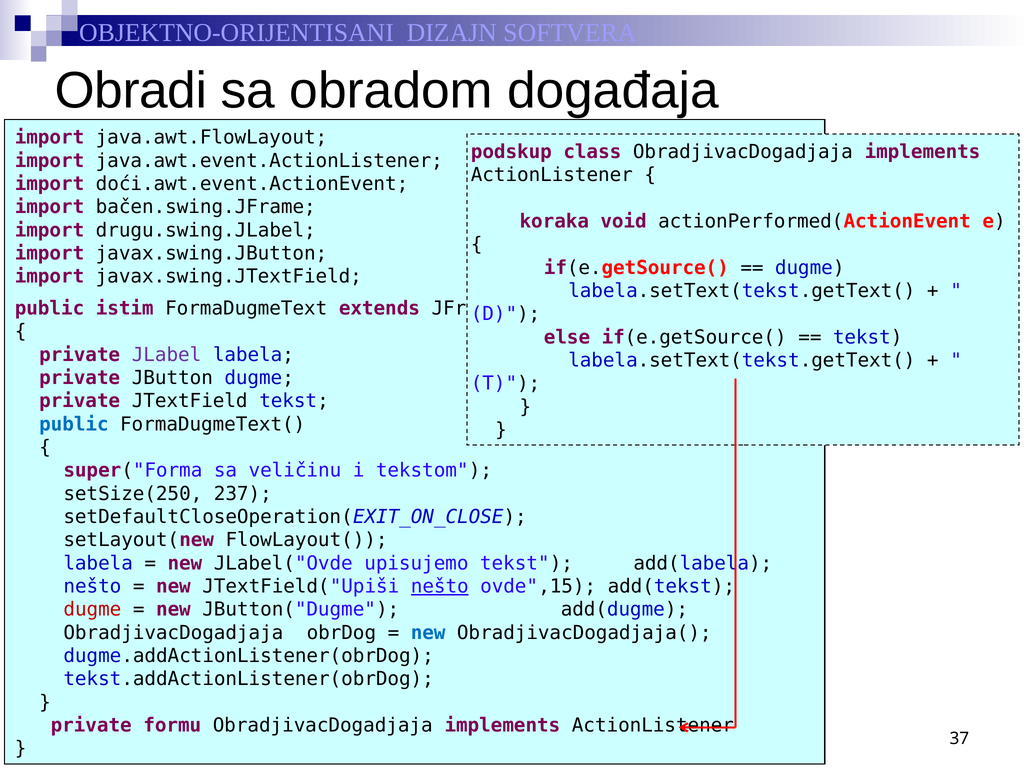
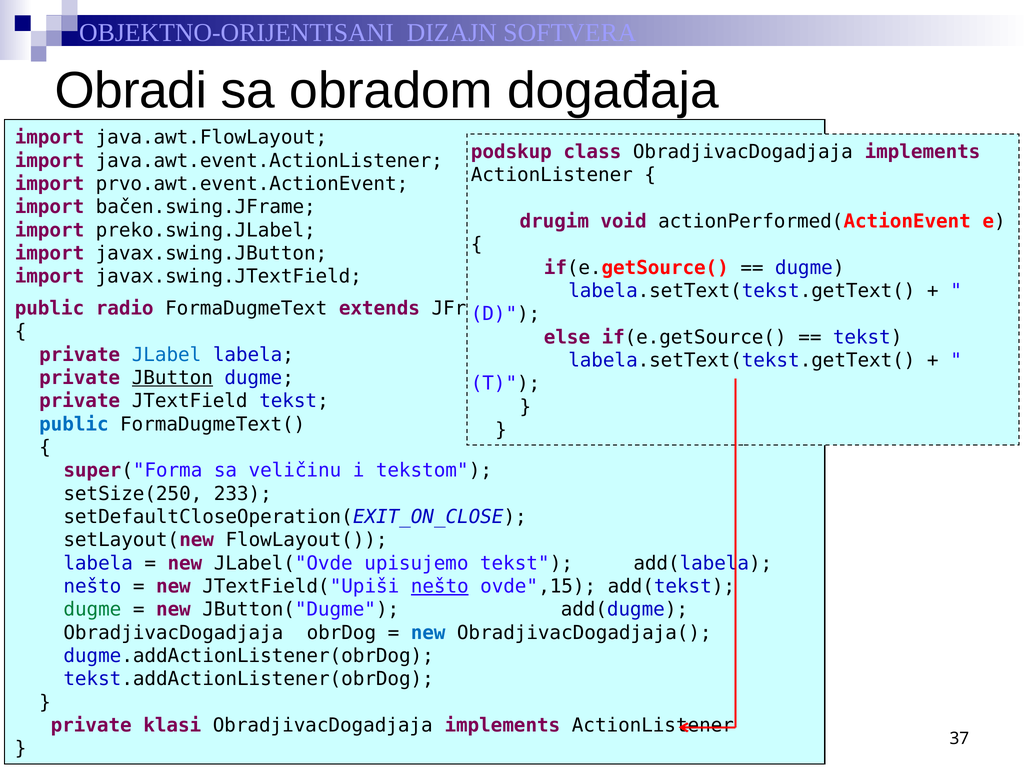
doći.awt.event.ActionEvent: doći.awt.event.ActionEvent -> prvo.awt.event.ActionEvent (252, 184)
koraka: koraka -> drugim (554, 221)
drugu.swing.JLabel: drugu.swing.JLabel -> preko.swing.JLabel (206, 230)
istim: istim -> radio (125, 308)
JLabel colour: purple -> blue (167, 355)
JButton underline: none -> present (172, 378)
237: 237 -> 233 (243, 494)
dugme colour: red -> green (92, 610)
formu: formu -> klasi (172, 726)
